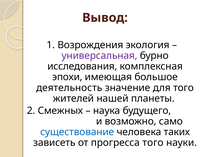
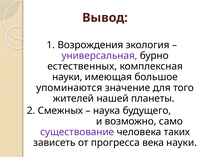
исследования: исследования -> естественных (82, 67)
эпохи: эпохи -> науки (67, 77)
деятельность: деятельность -> упоминаются (69, 88)
существование colour: blue -> purple (77, 132)
прогресса того: того -> века (153, 143)
